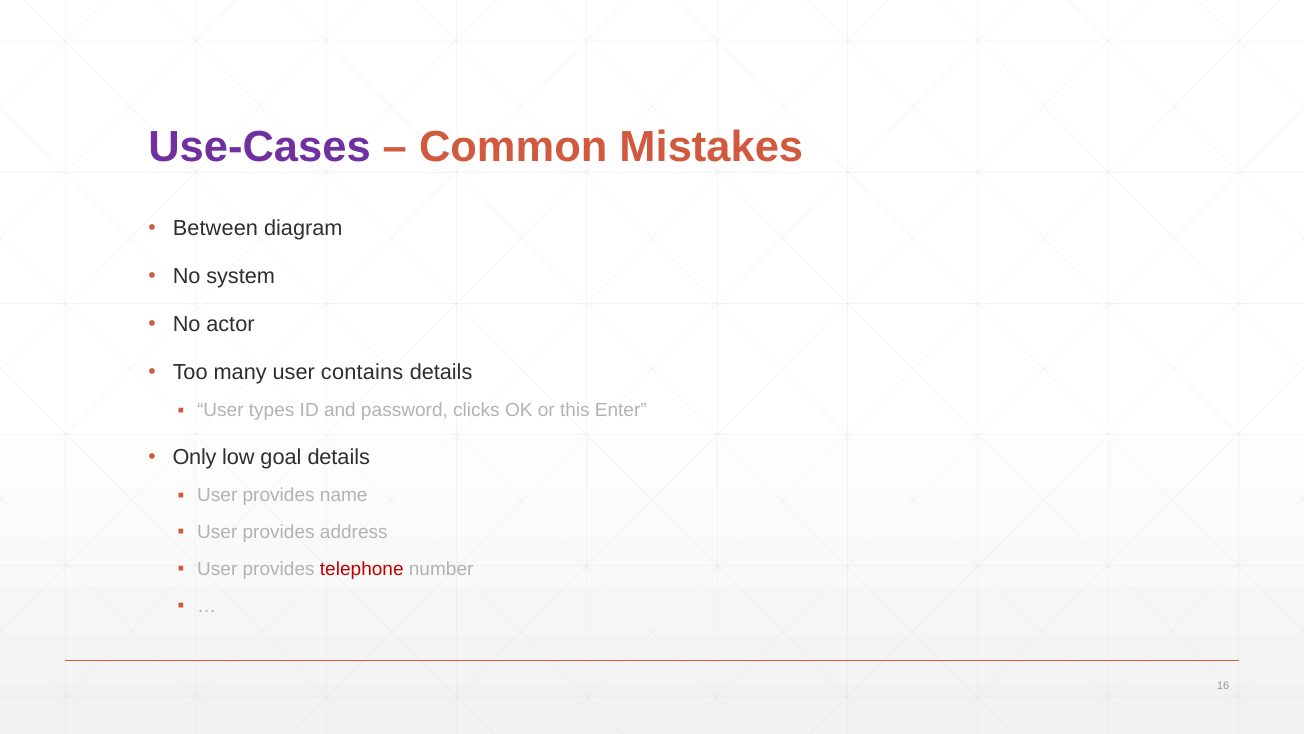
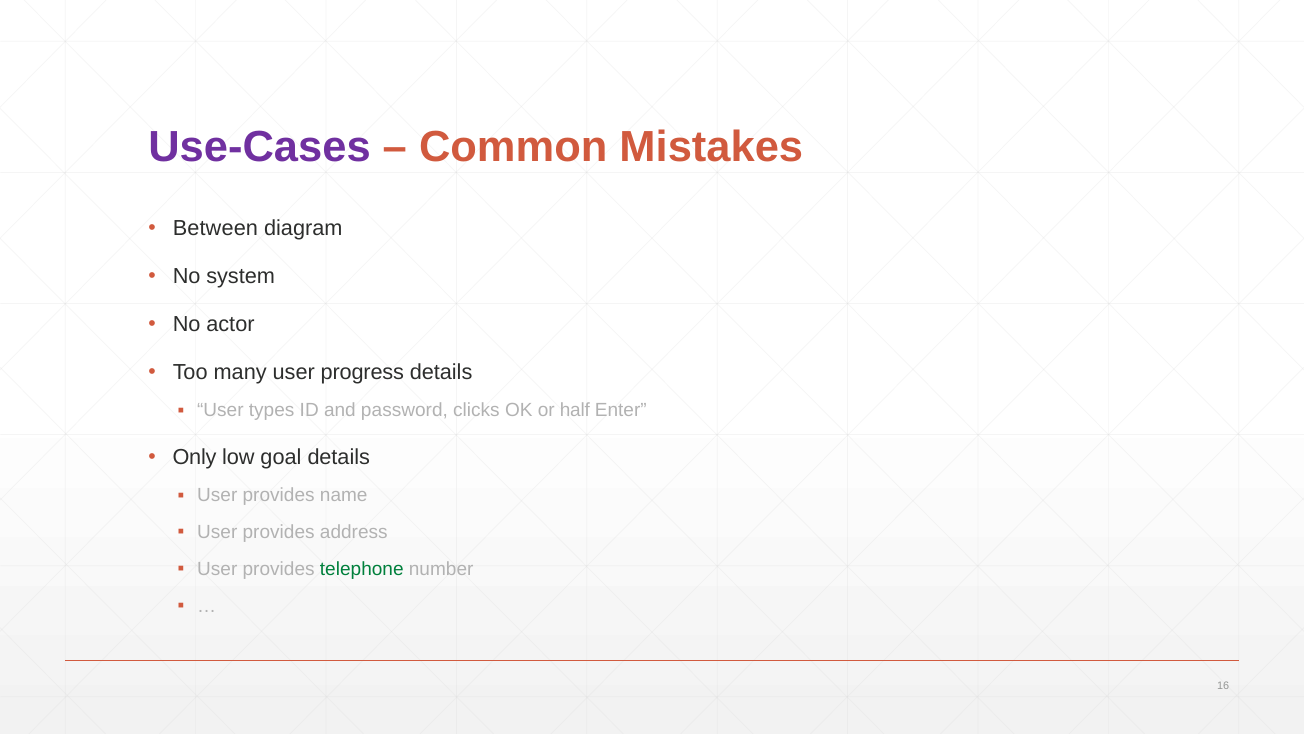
contains: contains -> progress (362, 372)
this: this -> half (575, 410)
telephone colour: red -> green (362, 569)
